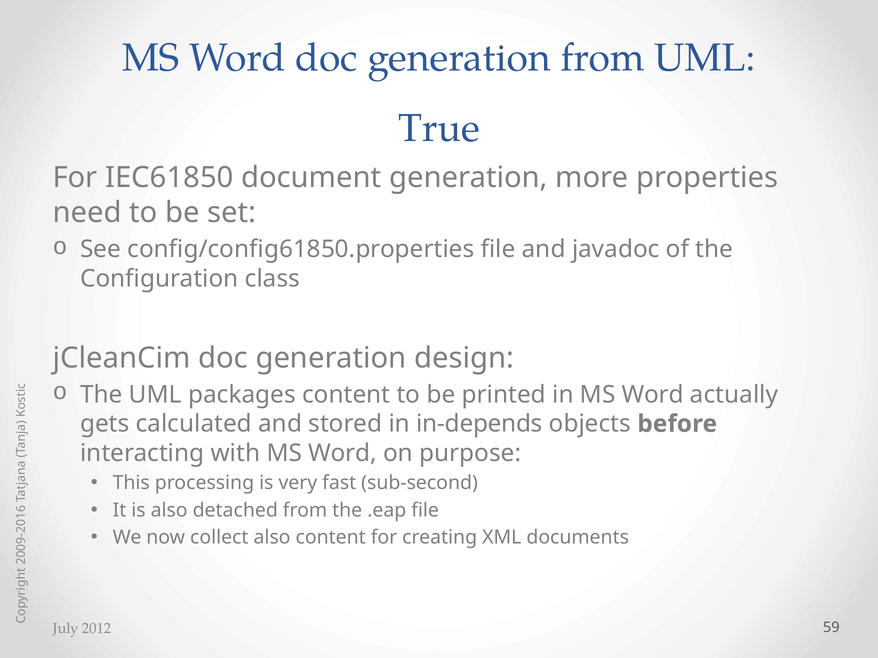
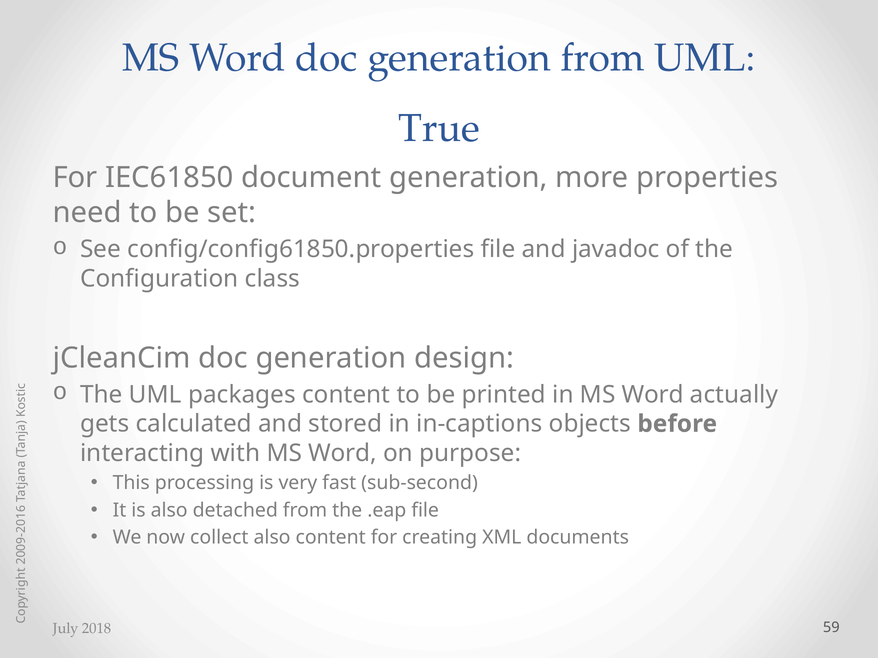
in-depends: in-depends -> in-captions (479, 424)
2012: 2012 -> 2018 (97, 629)
